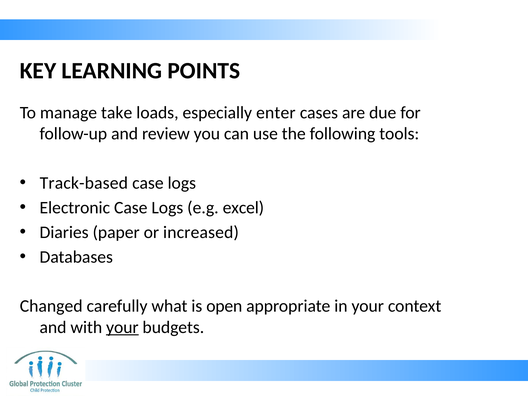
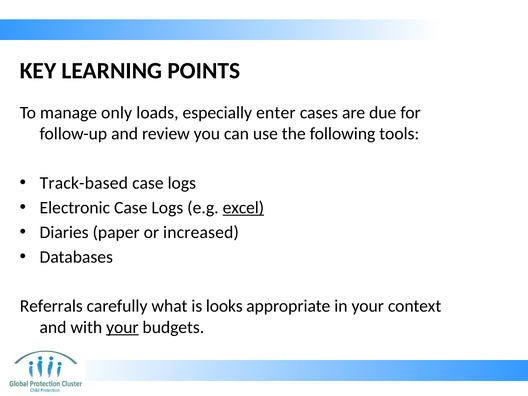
take: take -> only (117, 113)
excel underline: none -> present (243, 208)
Changed: Changed -> Referrals (51, 306)
open: open -> looks (224, 306)
